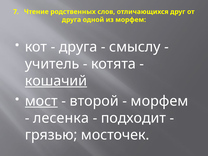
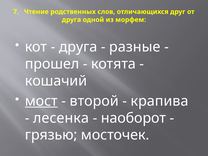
смыслу: смыслу -> разные (135, 47)
учитель: учитель -> прошел (52, 64)
кошачий underline: present -> none (56, 81)
морфем: морфем -> крапива (160, 101)
подходит: подходит -> наоборот (133, 118)
